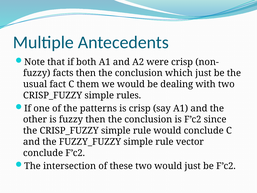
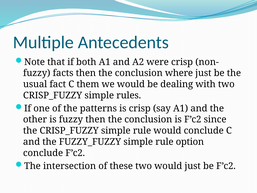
which: which -> where (179, 73)
vector: vector -> option (190, 142)
